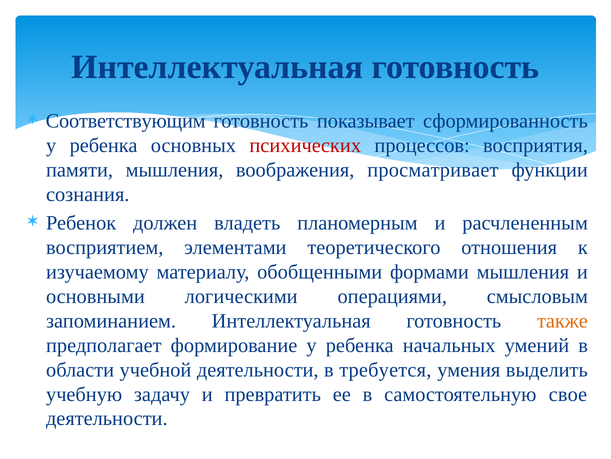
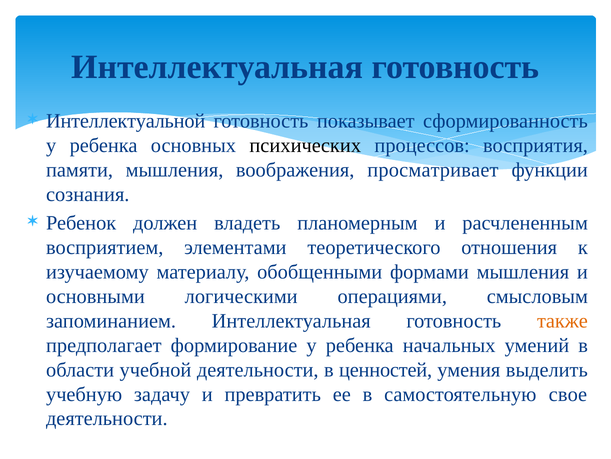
Соответствующим: Соответствующим -> Интеллектуальной (126, 121)
психических colour: red -> black (305, 145)
требуется: требуется -> ценностей (386, 369)
